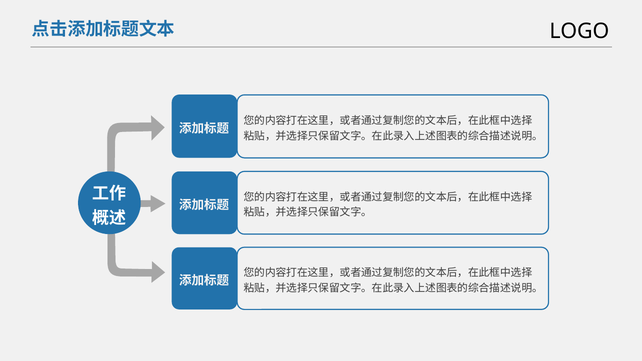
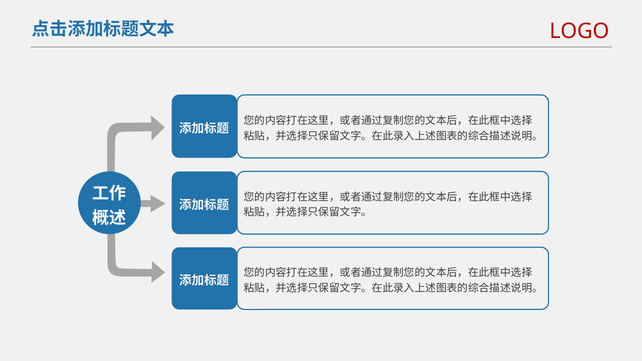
LOGO colour: black -> red (579, 31)
